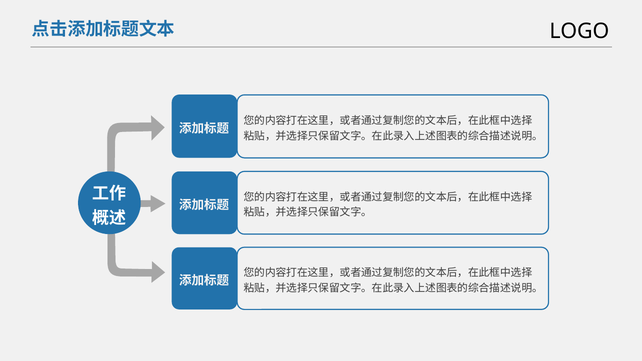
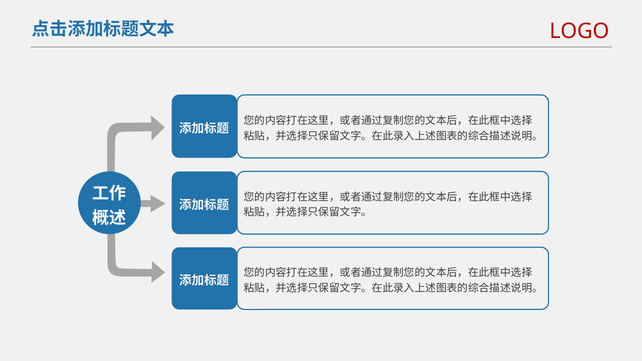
LOGO colour: black -> red (579, 31)
